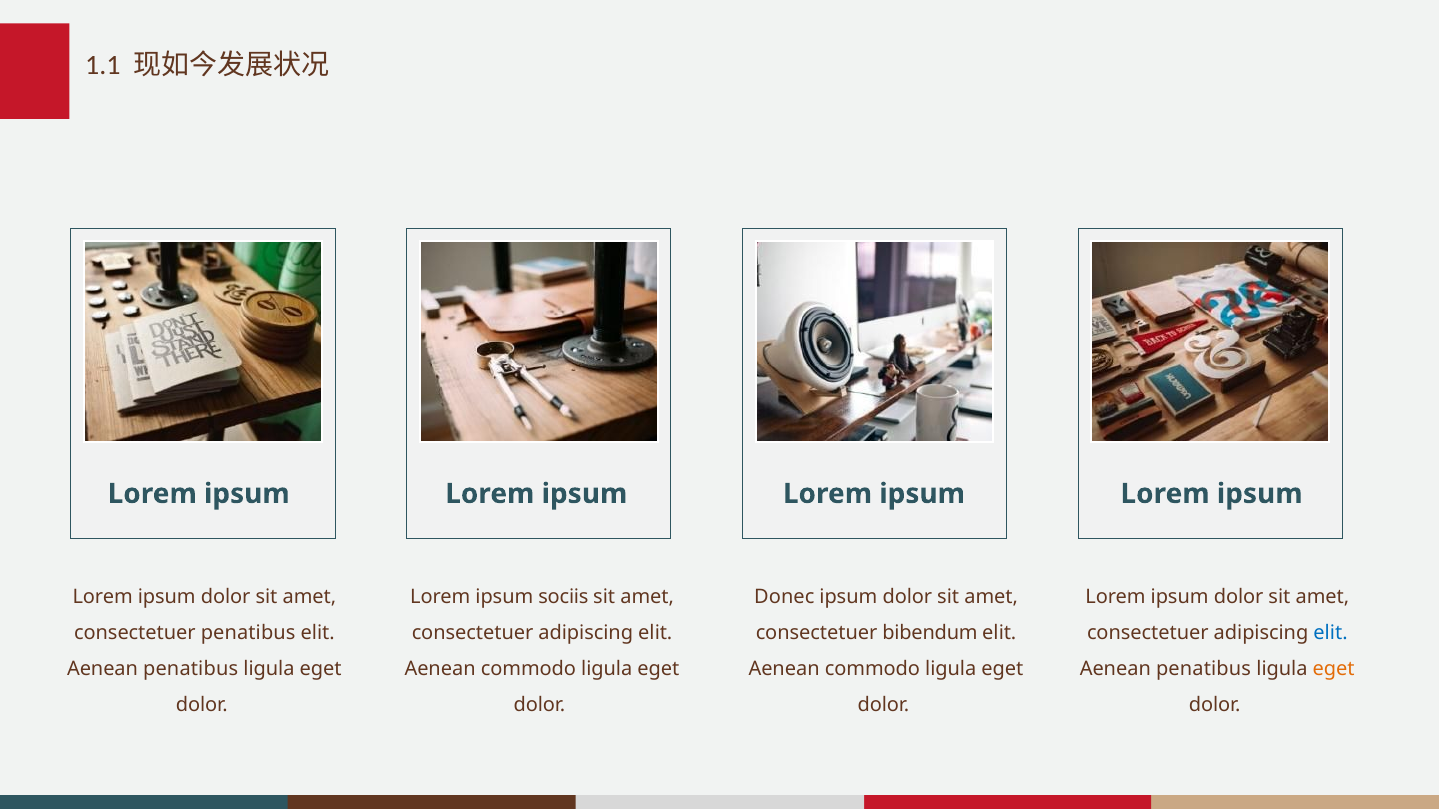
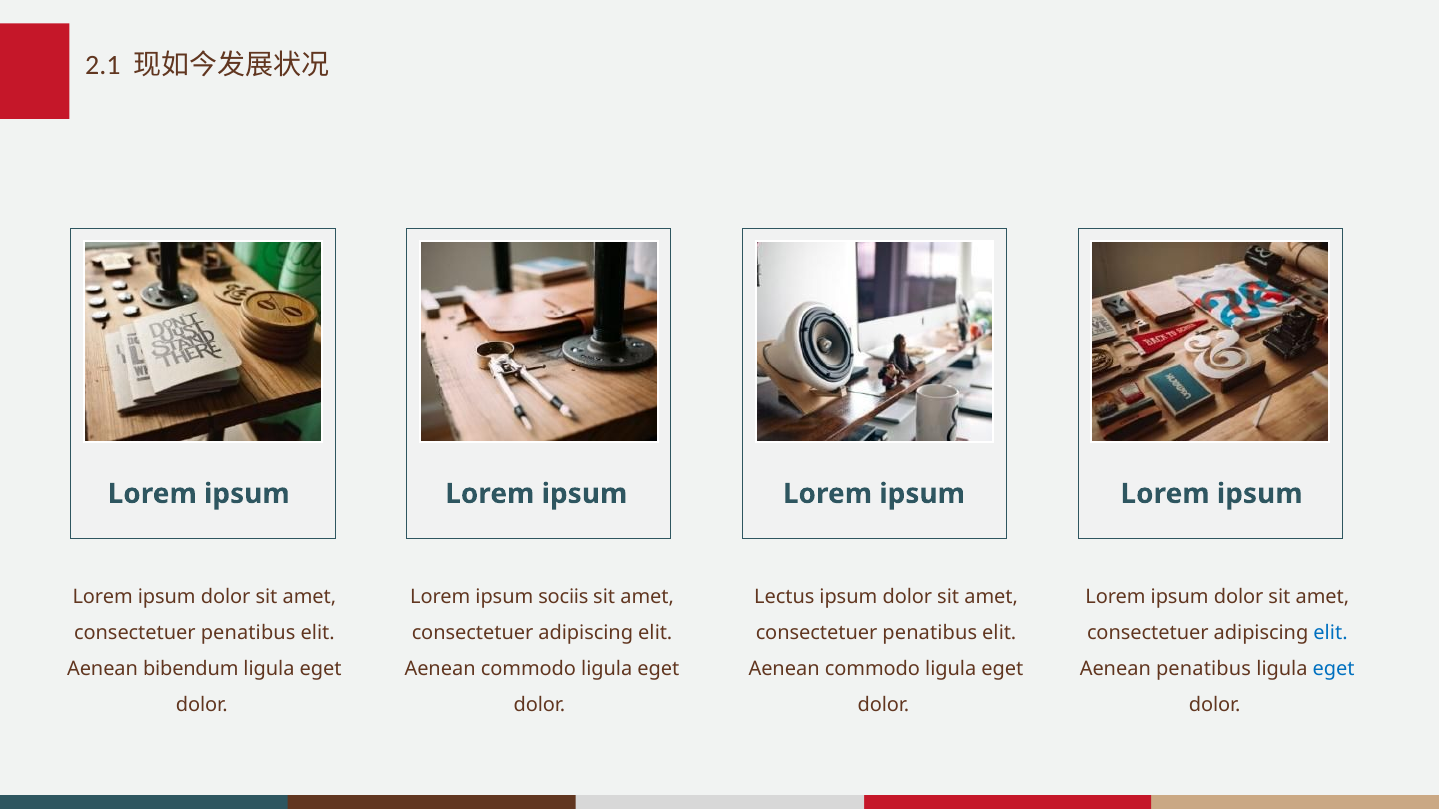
1.1: 1.1 -> 2.1 (103, 65)
Donec: Donec -> Lectus (784, 597)
bibendum: bibendum -> penatibus (930, 633)
penatibus: penatibus -> bibendum (191, 669)
eget colour: orange -> blue (1334, 669)
